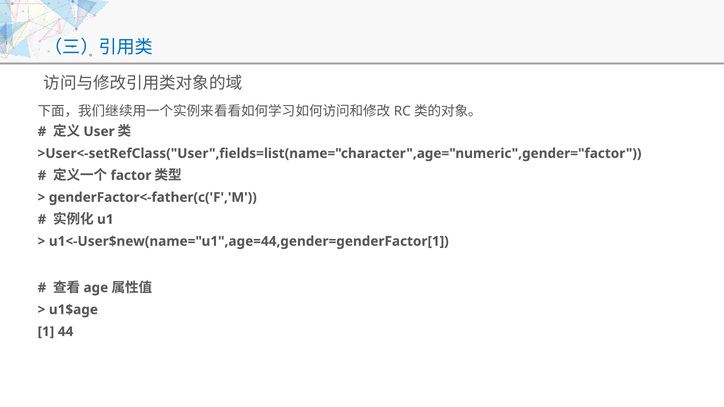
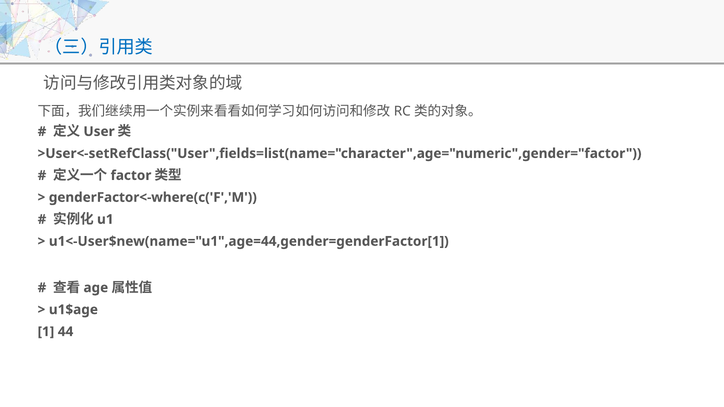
genderFactor<-father(c('F','M: genderFactor<-father(c('F','M -> genderFactor<-where(c('F','M (153, 197)
